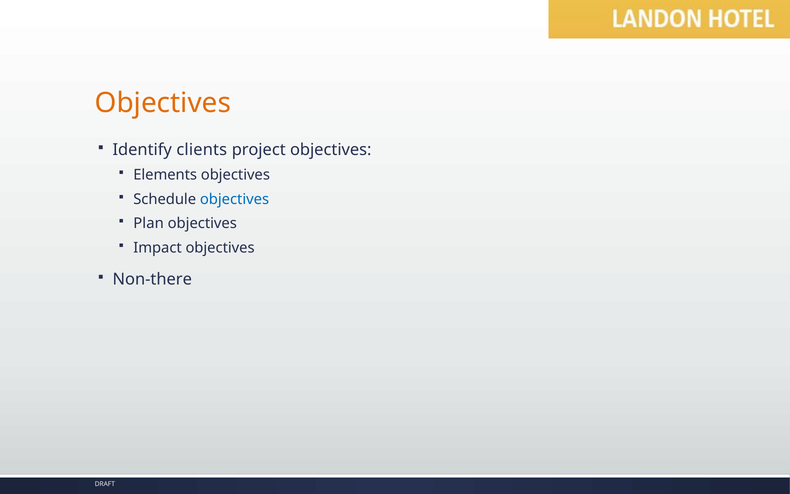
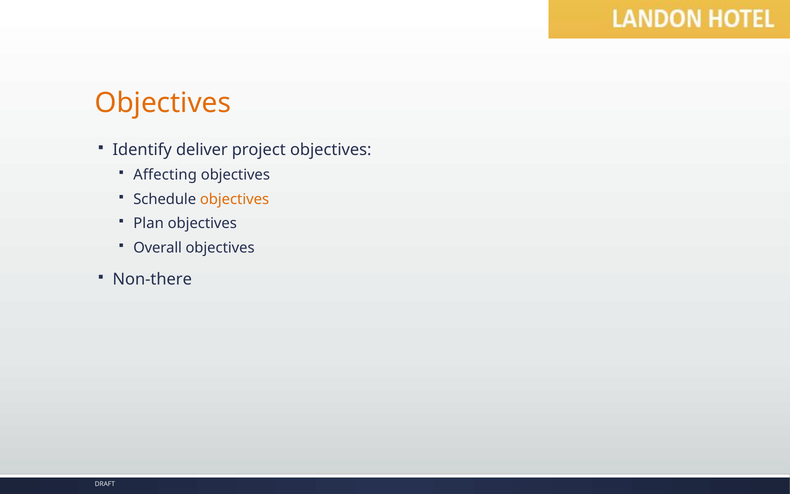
clients: clients -> deliver (202, 150)
Elements: Elements -> Affecting (165, 175)
objectives colour: blue -> orange (235, 199)
Impact: Impact -> Overall (158, 248)
